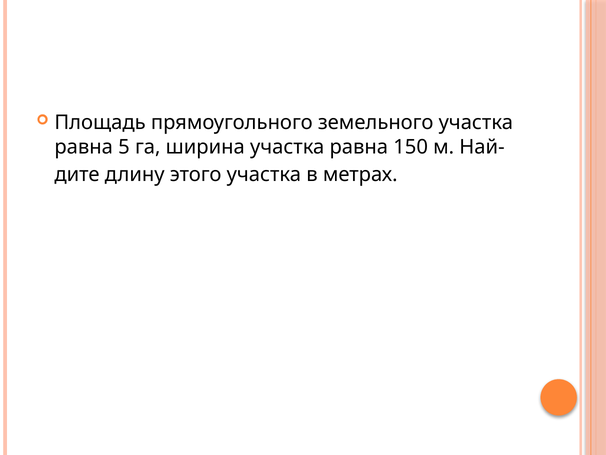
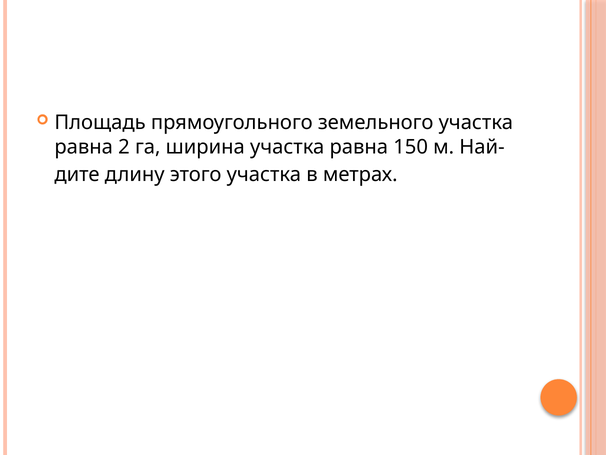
5: 5 -> 2 (124, 147)
